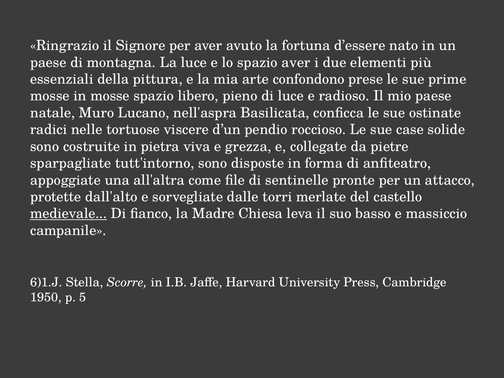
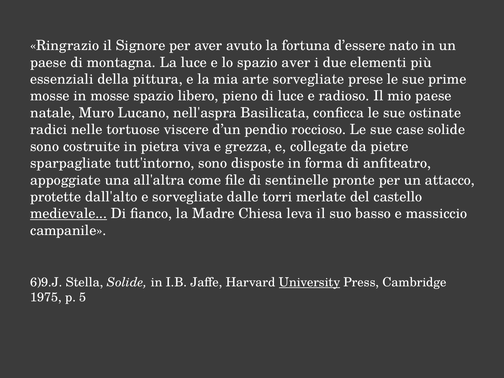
arte confondono: confondono -> sorvegliate (309, 79)
6)1.J: 6)1.J -> 6)9.J (46, 282)
Stella Scorre: Scorre -> Solide (127, 282)
University underline: none -> present (310, 282)
1950: 1950 -> 1975 (46, 297)
